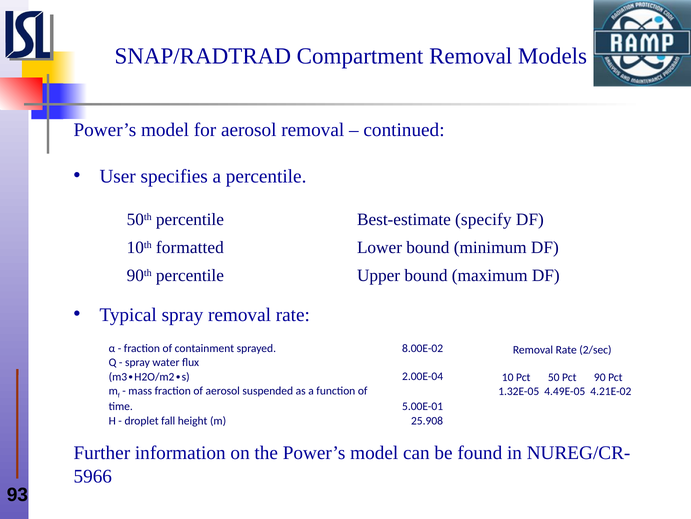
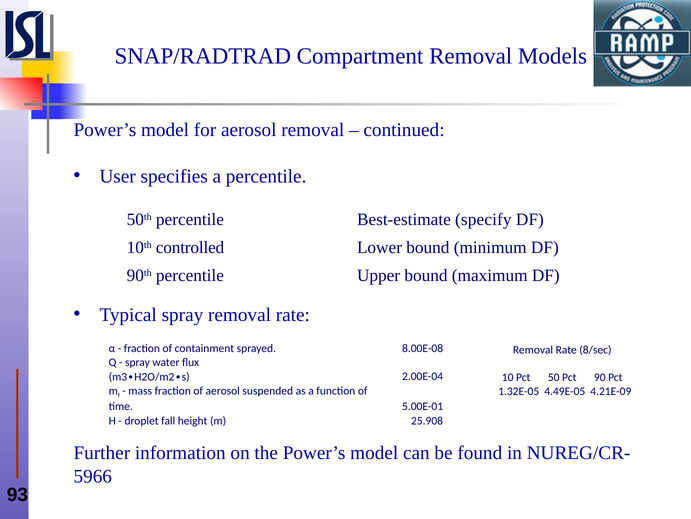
formatted: formatted -> controlled (190, 247)
8.00E-02: 8.00E-02 -> 8.00E-08 (423, 348)
2/sec: 2/sec -> 8/sec (595, 349)
4.21E-02: 4.21E-02 -> 4.21E-09 (611, 391)
